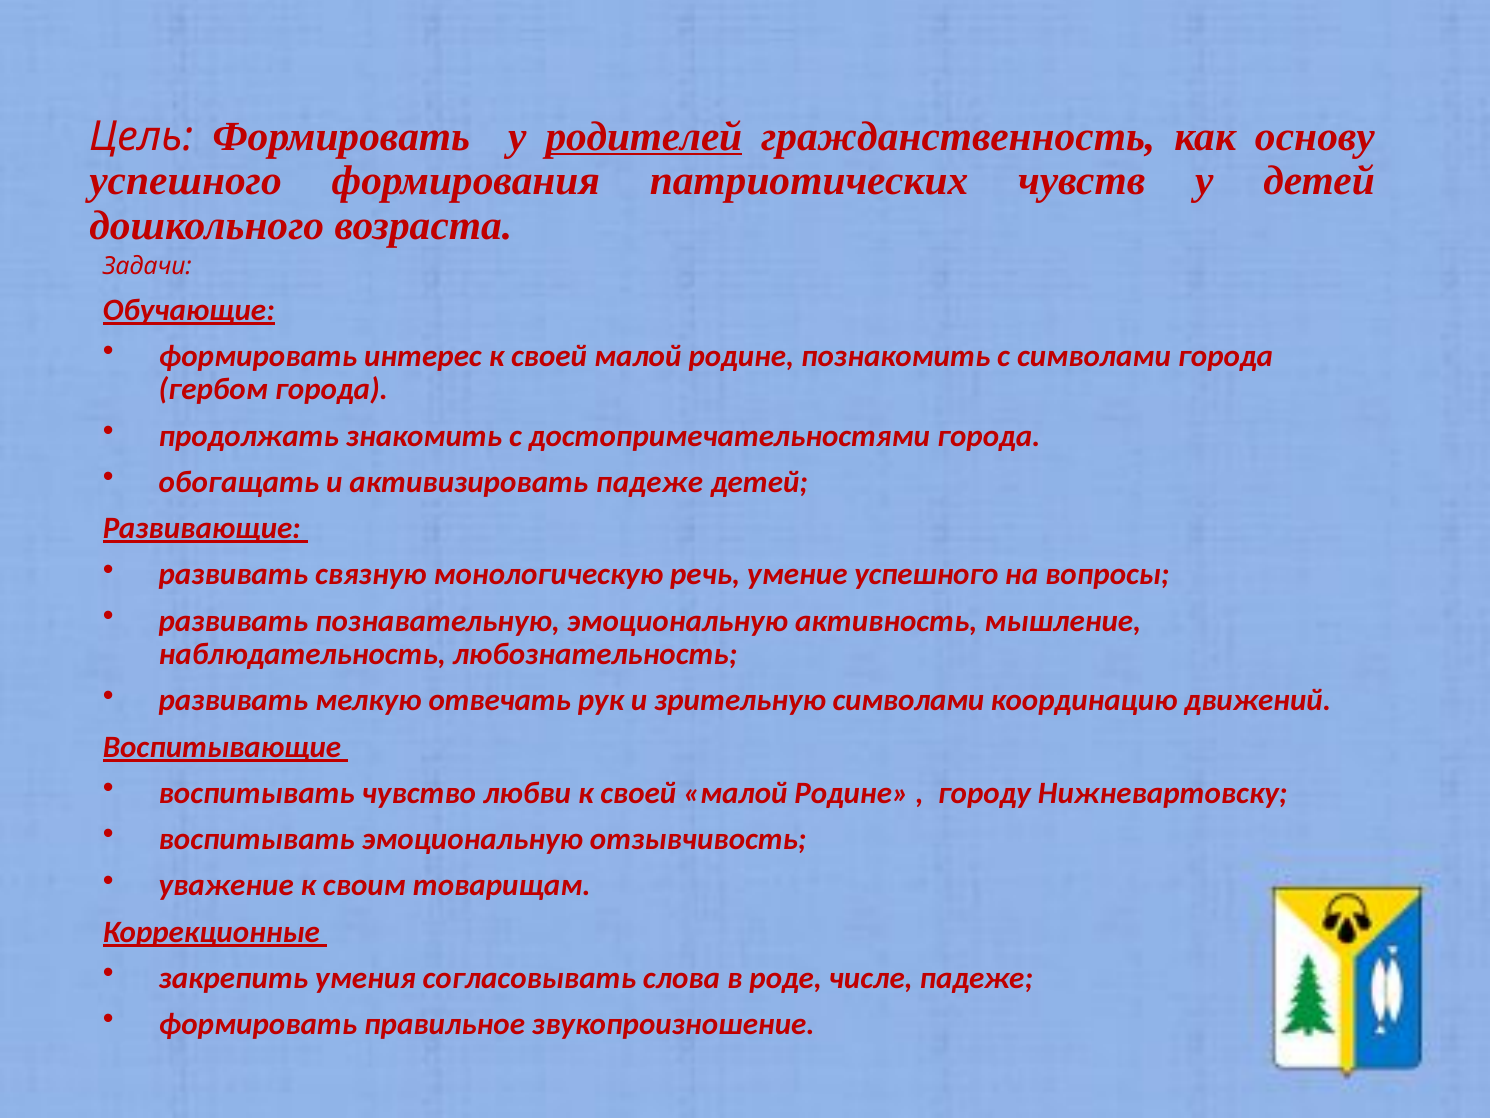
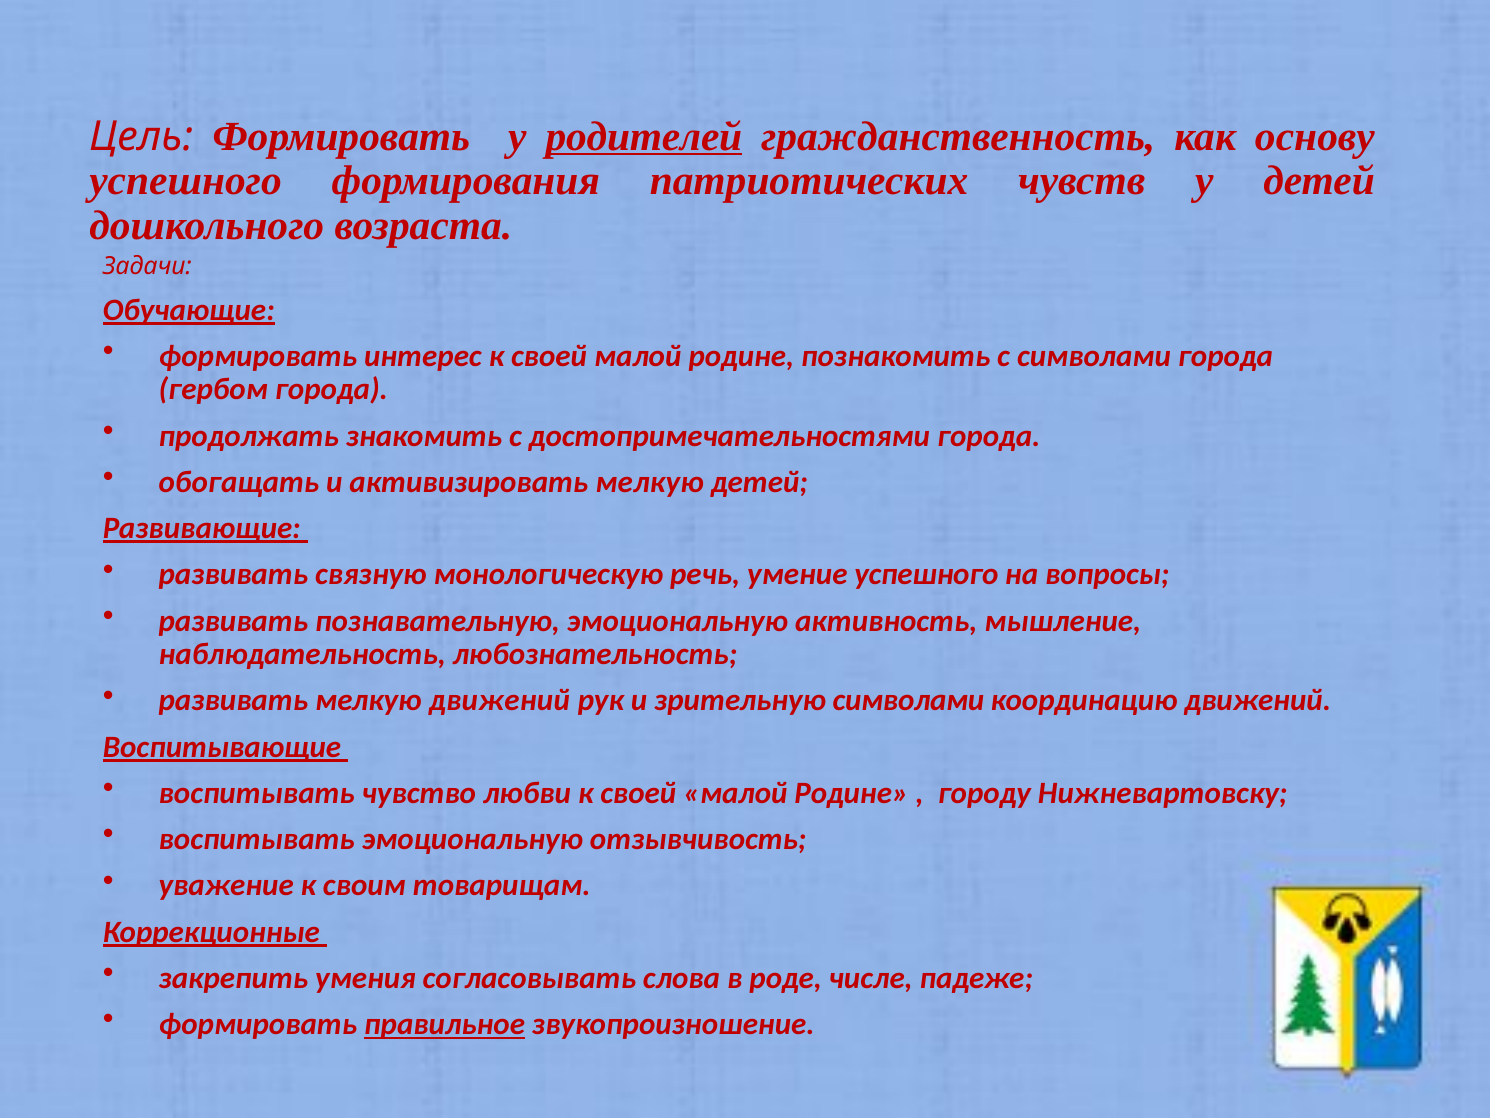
активизировать падеже: падеже -> мелкую (650, 482)
мелкую отвечать: отвечать -> движений (500, 700)
правильное underline: none -> present (445, 1024)
